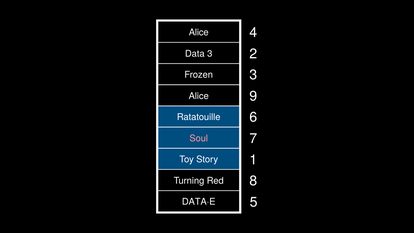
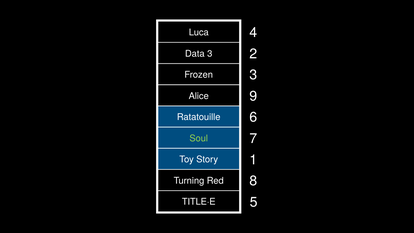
Alice: Alice -> Luca (199, 32)
Soul colour: pink -> light green (199, 138)
DATA·E: DATA·E -> TITLE·E (199, 202)
